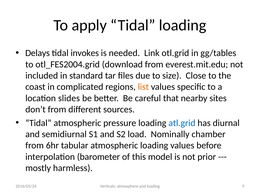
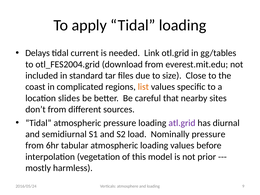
invokes: invokes -> current (85, 53)
atl.grid colour: blue -> purple (182, 123)
Nominally chamber: chamber -> pressure (209, 134)
barometer: barometer -> vegetation (99, 157)
